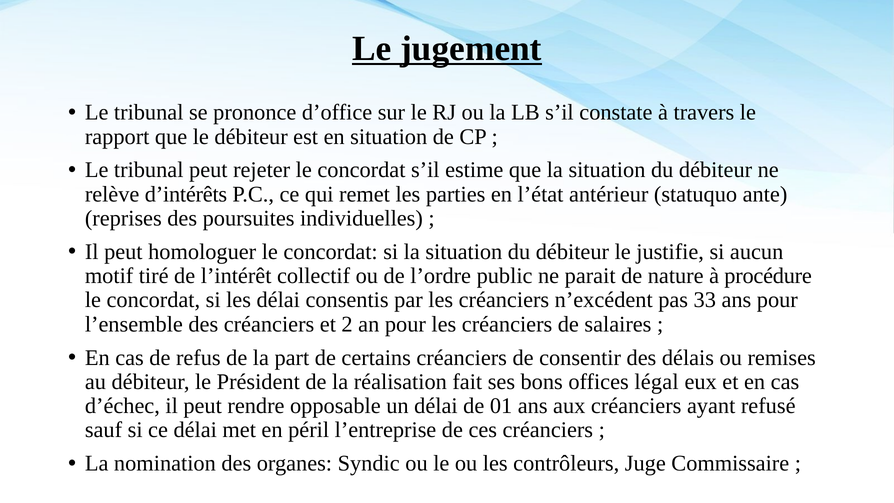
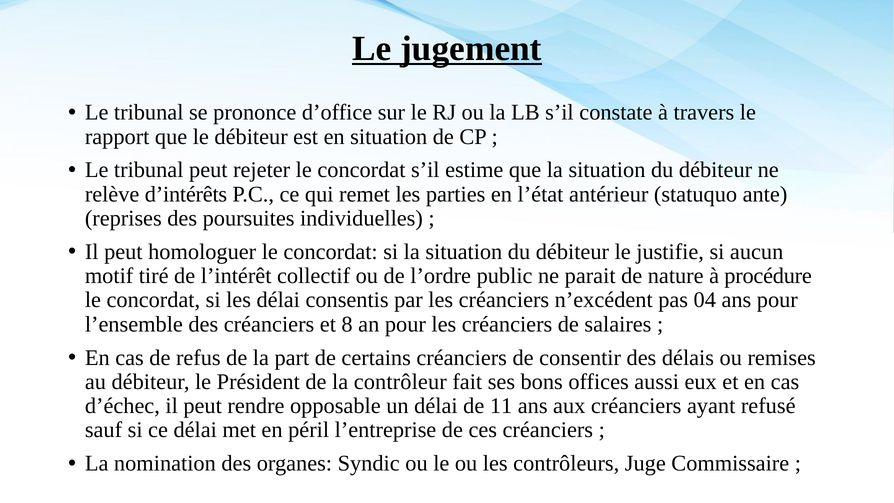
33: 33 -> 04 (705, 300)
2: 2 -> 8 (347, 324)
réalisation: réalisation -> contrôleur (400, 382)
légal: légal -> aussi (657, 382)
01: 01 -> 11 (501, 406)
